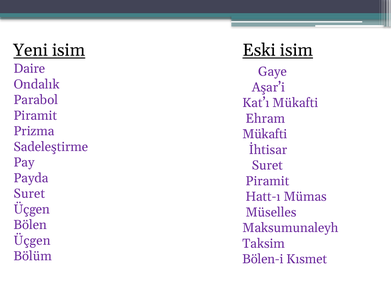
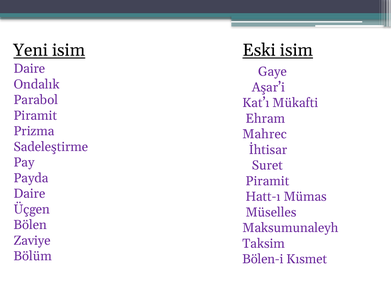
Mükafti: Mükafti -> Mahrec (265, 134)
Suret: Suret -> Daire (29, 194)
Üçgen: Üçgen -> Zaviye (32, 241)
